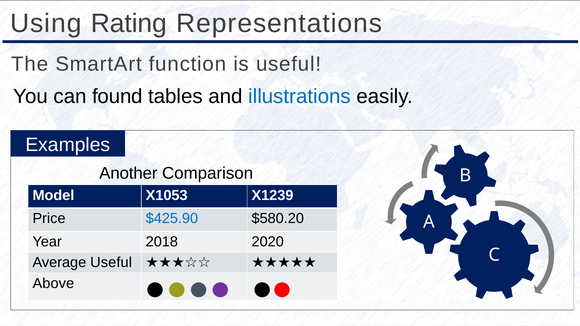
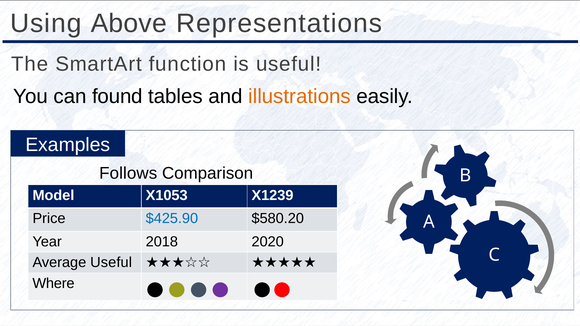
Rating: Rating -> Above (129, 24)
illustrations colour: blue -> orange (300, 96)
Another: Another -> Follows (128, 173)
Above: Above -> Where (53, 283)
